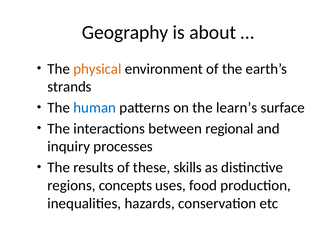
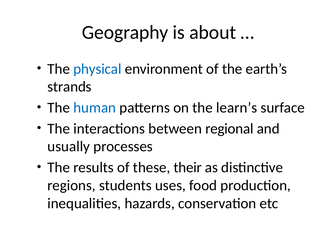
physical colour: orange -> blue (97, 69)
inquiry: inquiry -> usually (69, 147)
skills: skills -> their (188, 167)
concepts: concepts -> students (125, 185)
